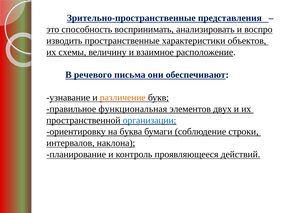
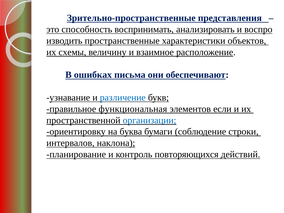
речевого: речевого -> ошибках (93, 75)
различение colour: orange -> blue (123, 98)
двух: двух -> если (222, 109)
проявляющееся: проявляющееся -> повторяющихся (187, 154)
